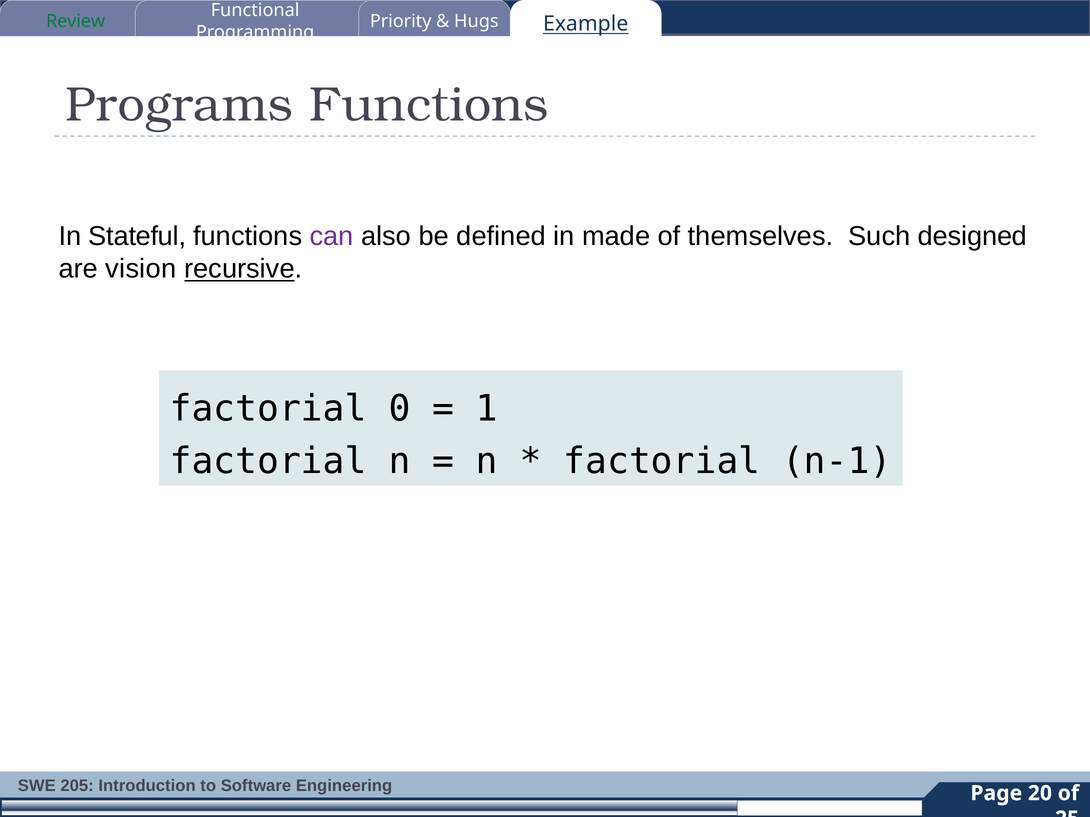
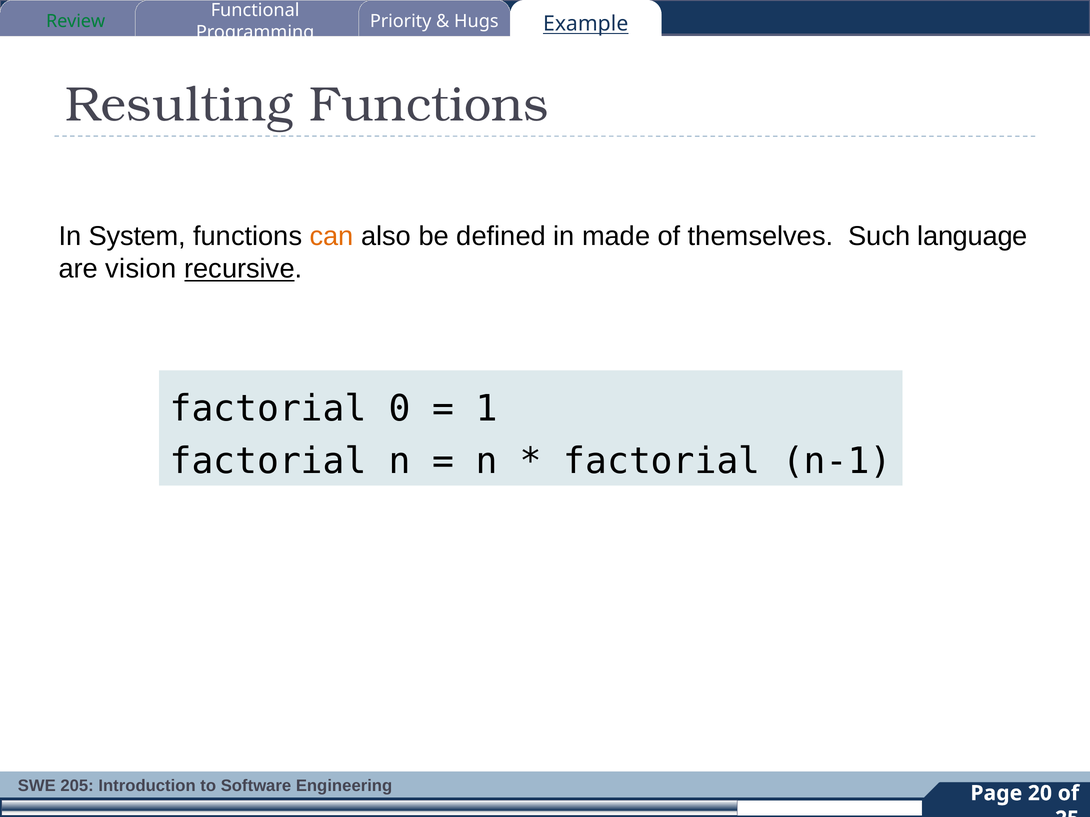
Programs: Programs -> Resulting (179, 105)
Stateful: Stateful -> System (137, 236)
can colour: purple -> orange (332, 236)
designed: designed -> language (973, 236)
